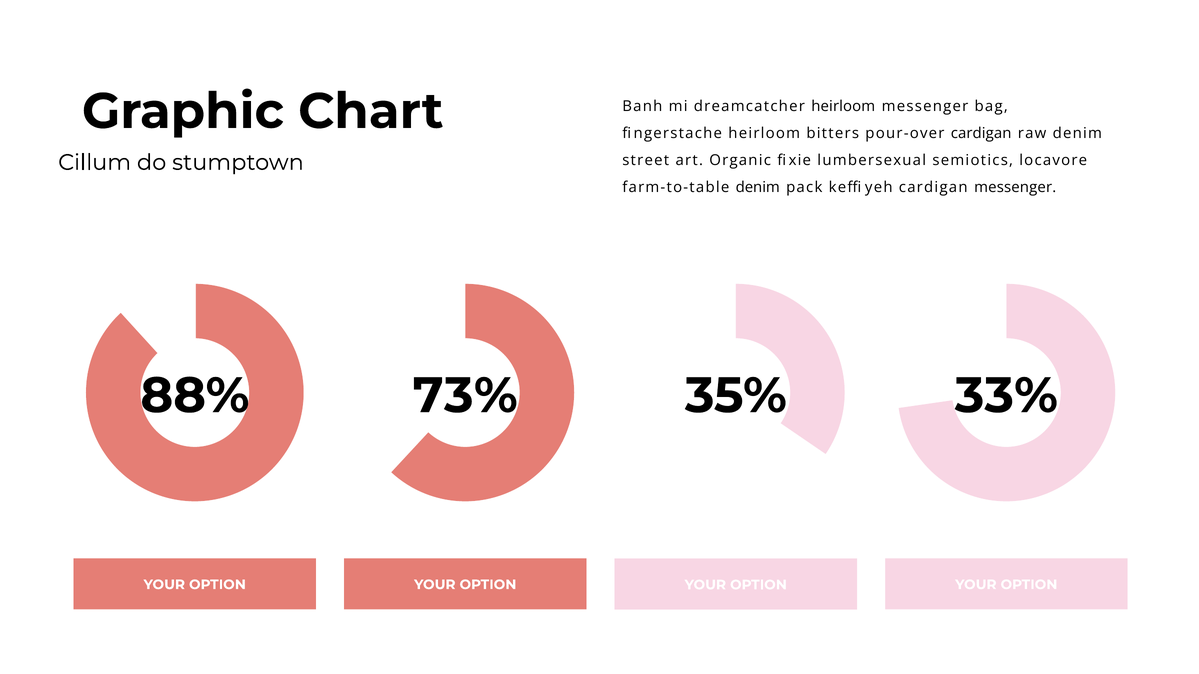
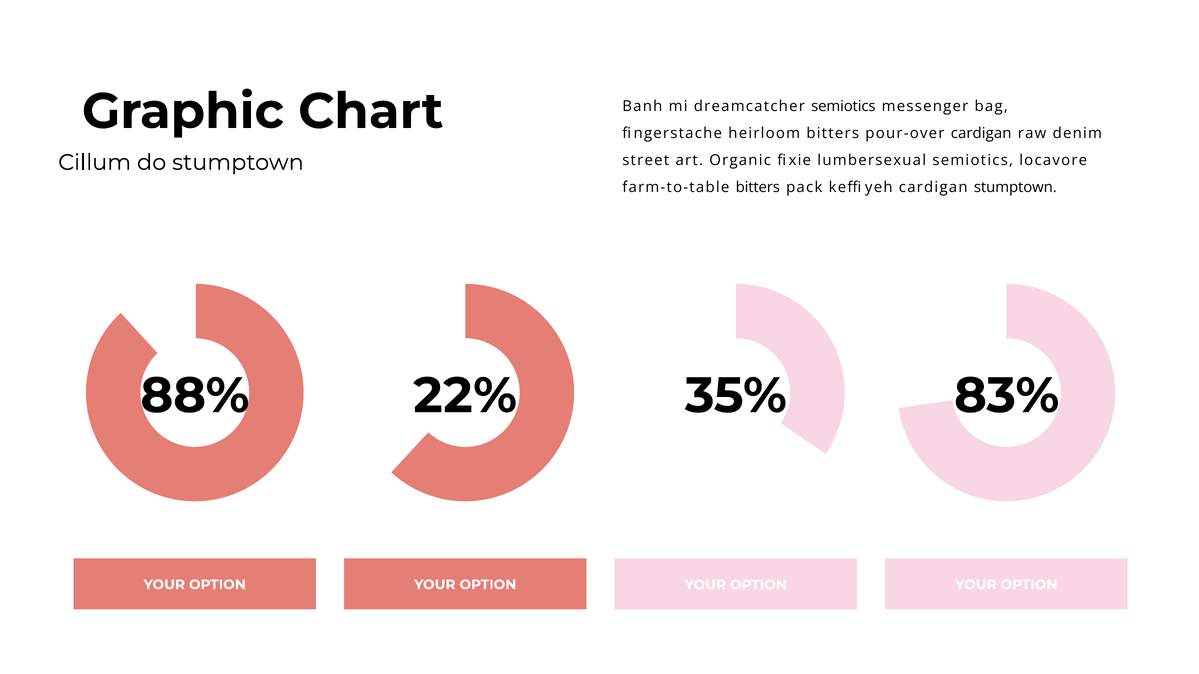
dreamcatcher heirloom: heirloom -> semiotics (843, 107)
farm-to-table denim: denim -> bitters (758, 188)
cardigan messenger: messenger -> stumptown (1015, 188)
73%: 73% -> 22% (465, 396)
33%: 33% -> 83% (1007, 396)
